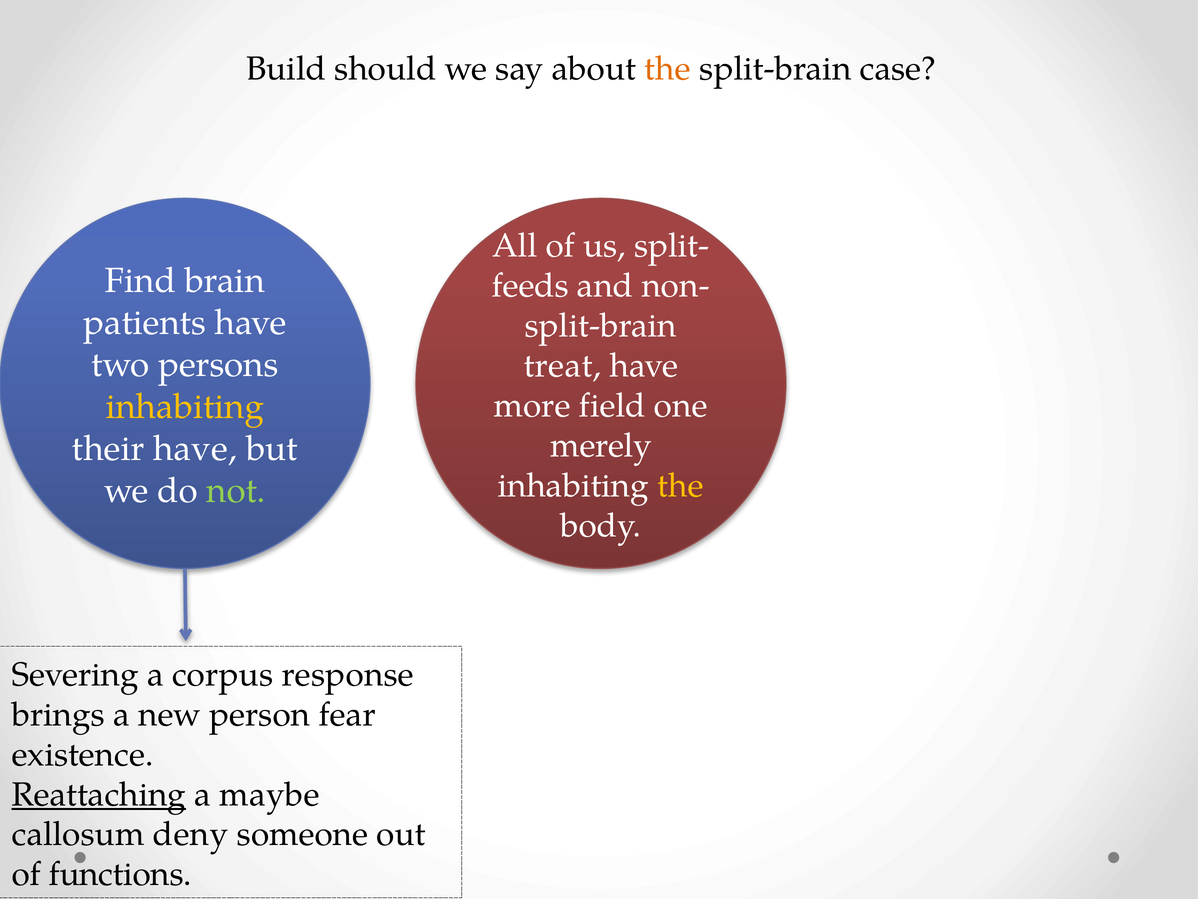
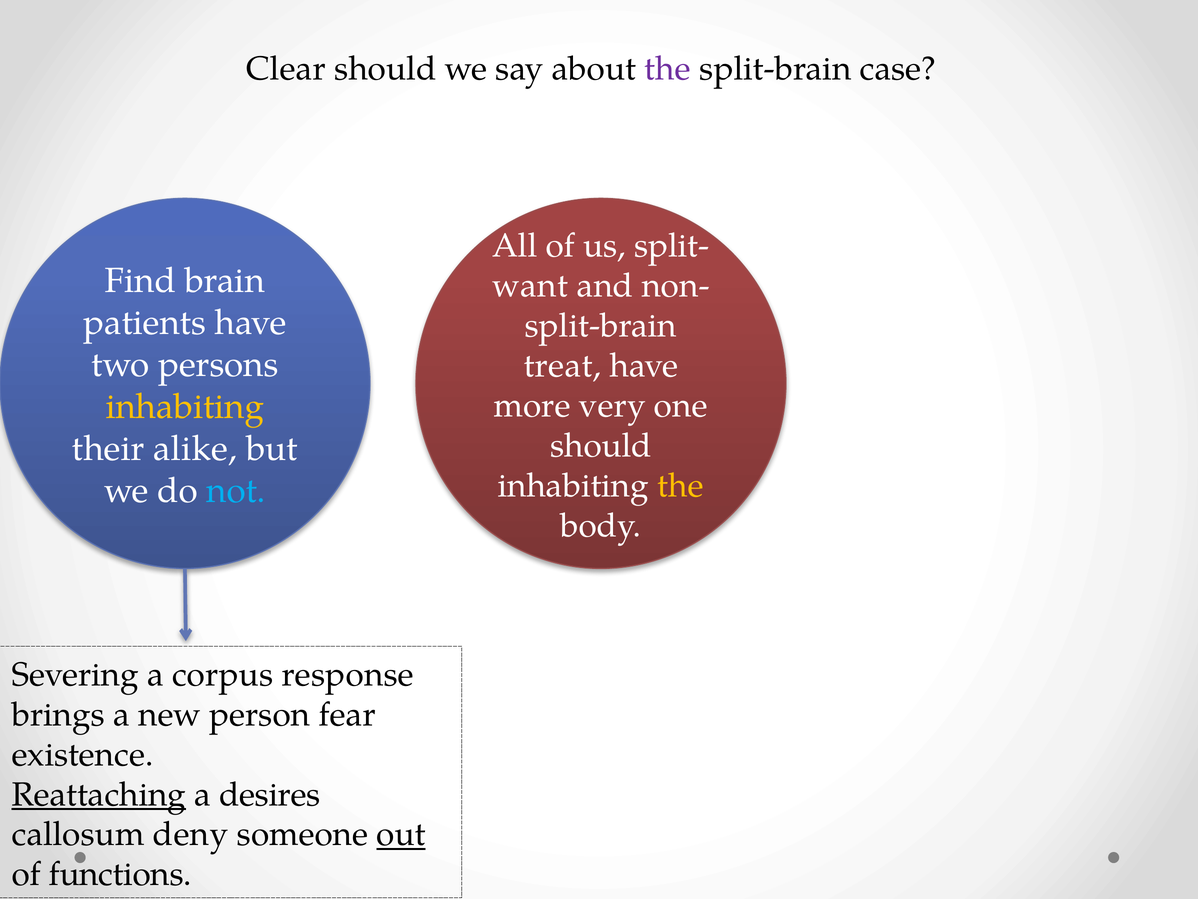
Build: Build -> Clear (286, 69)
the colour: orange -> purple (668, 69)
feeds: feeds -> want (530, 286)
field: field -> very (612, 405)
merely: merely -> should (601, 445)
their have: have -> alike (195, 449)
not colour: light green -> light blue (236, 490)
maybe: maybe -> desires (270, 794)
out underline: none -> present (401, 834)
